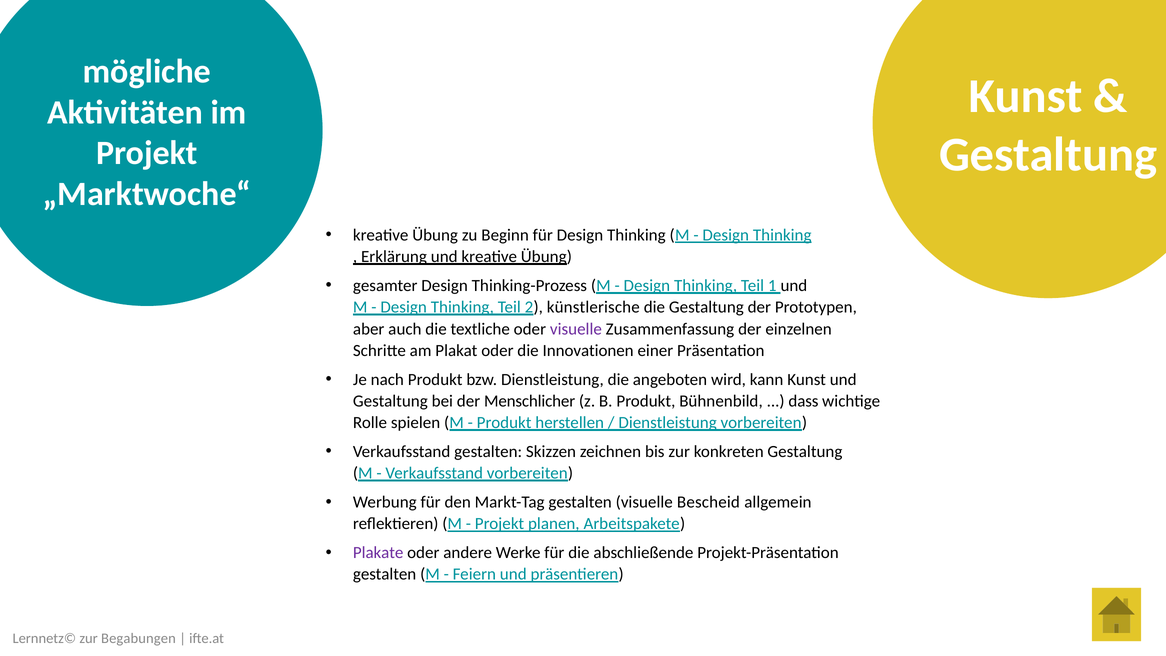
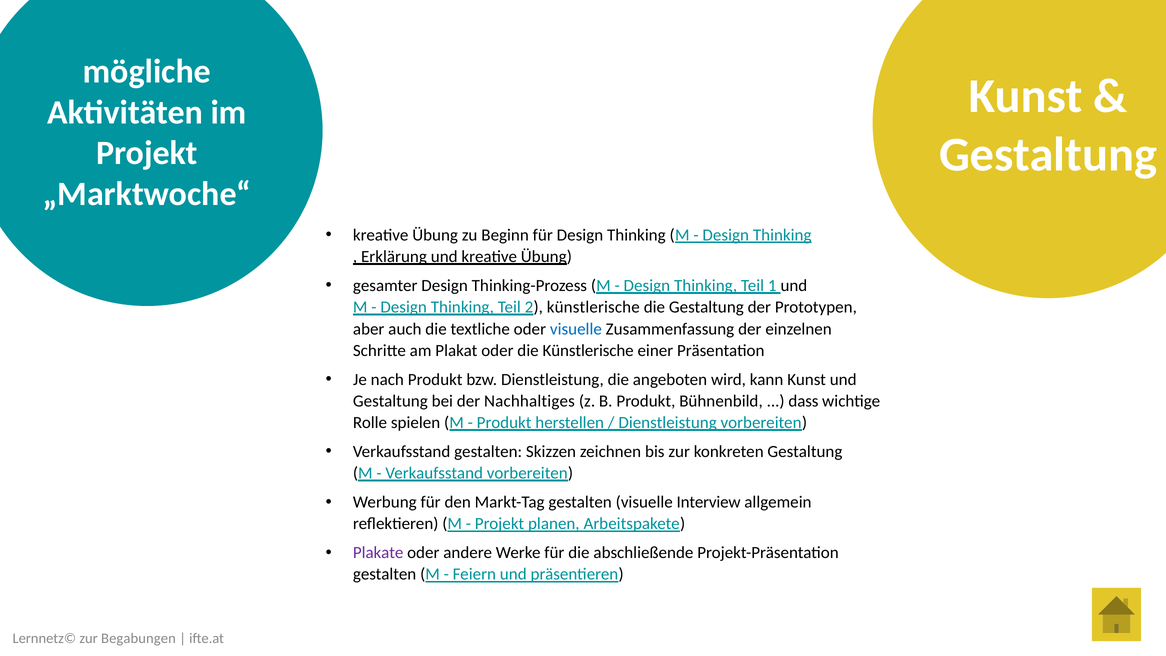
visuelle colour: purple -> blue (576, 329)
die Innovationen: Innovationen -> Künstlerische (588, 351)
Menschlicher: Menschlicher -> Nachhaltiges (529, 401)
Bescheid: Bescheid -> Interview (709, 502)
